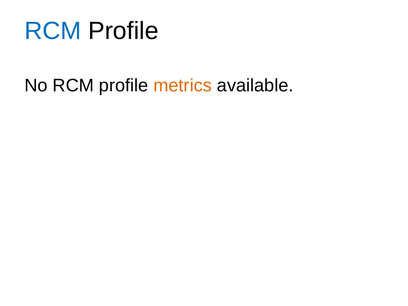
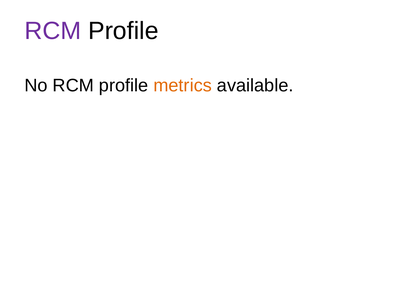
RCM colour: blue -> purple (53, 31)
